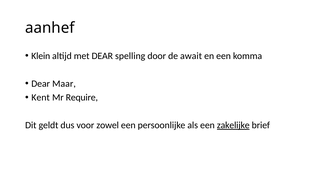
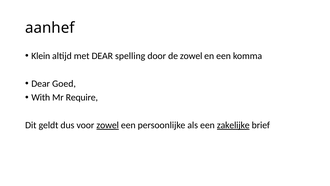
de await: await -> zowel (191, 56)
Maar: Maar -> Goed (64, 83)
Kent: Kent -> With (41, 97)
zowel underline: none -> present (108, 125)
